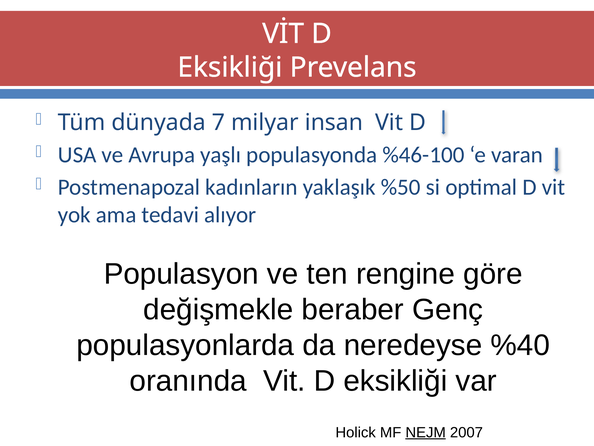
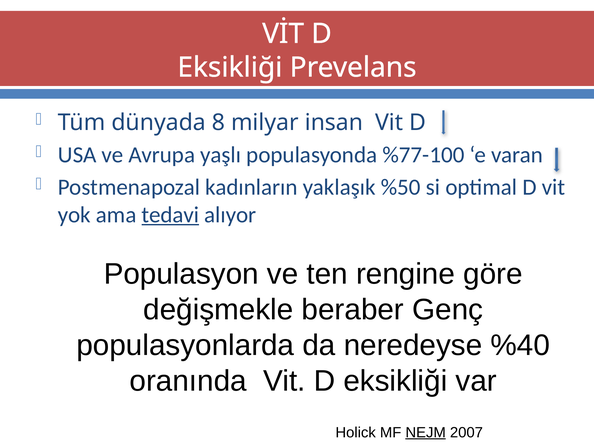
7: 7 -> 8 (218, 122)
%46-100: %46-100 -> %77-100 (423, 155)
tedavi underline: none -> present (170, 215)
